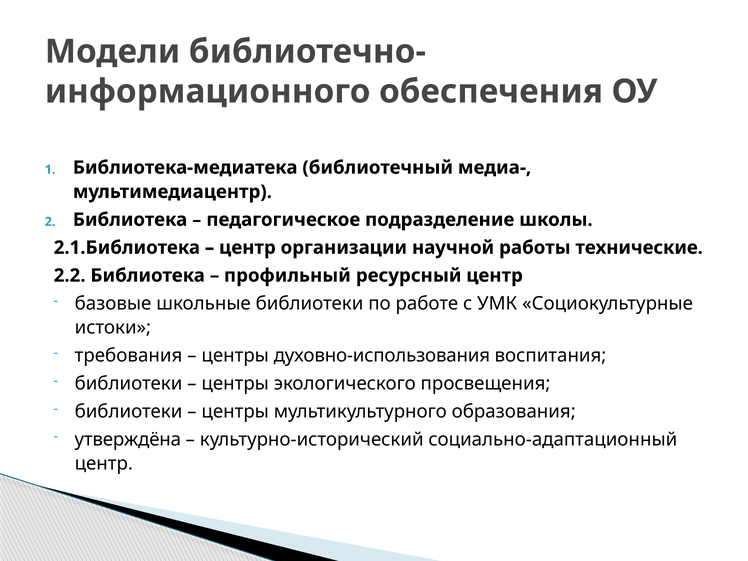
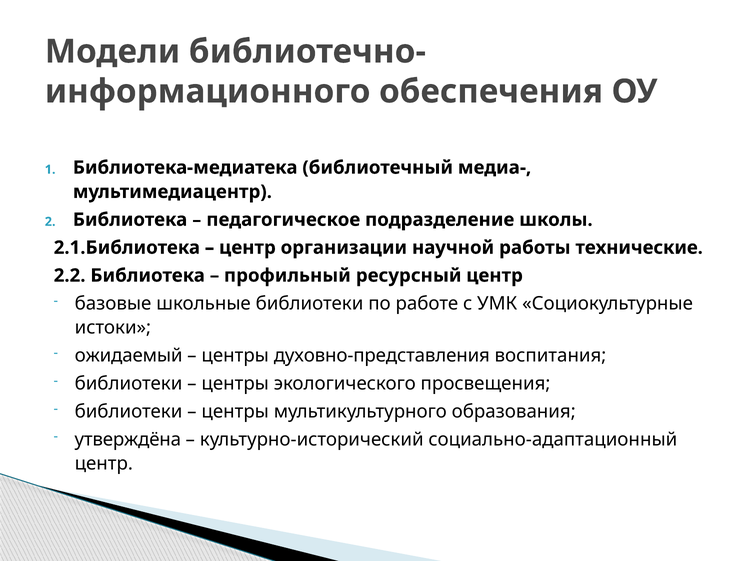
требования: требования -> ожидаемый (129, 356)
духовно-использования: духовно-использования -> духовно-представления (382, 356)
